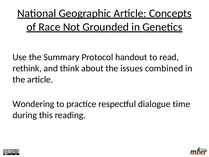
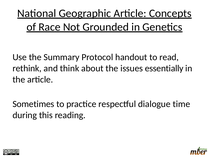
combined: combined -> essentially (164, 68)
Wondering: Wondering -> Sometimes (33, 104)
